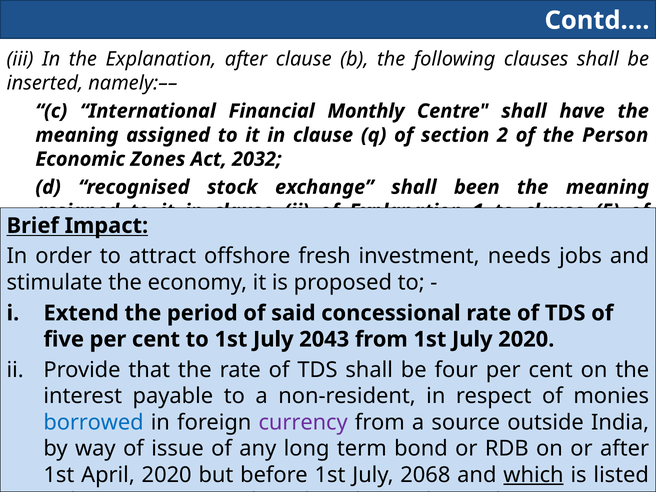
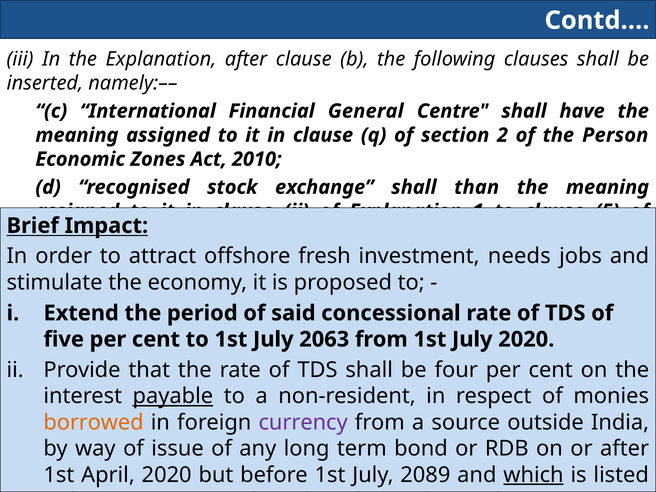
Monthly: Monthly -> General (366, 111)
2032: 2032 -> 2010 (257, 159)
been: been -> than (477, 187)
2043: 2043 -> 2063 (324, 339)
payable underline: none -> present (173, 396)
borrowed colour: blue -> orange (94, 422)
2068: 2068 -> 2089 (425, 475)
